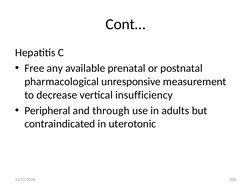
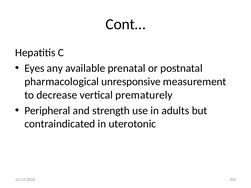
Free: Free -> Eyes (34, 68)
insufficiency: insufficiency -> prematurely (144, 95)
through: through -> strength (111, 111)
